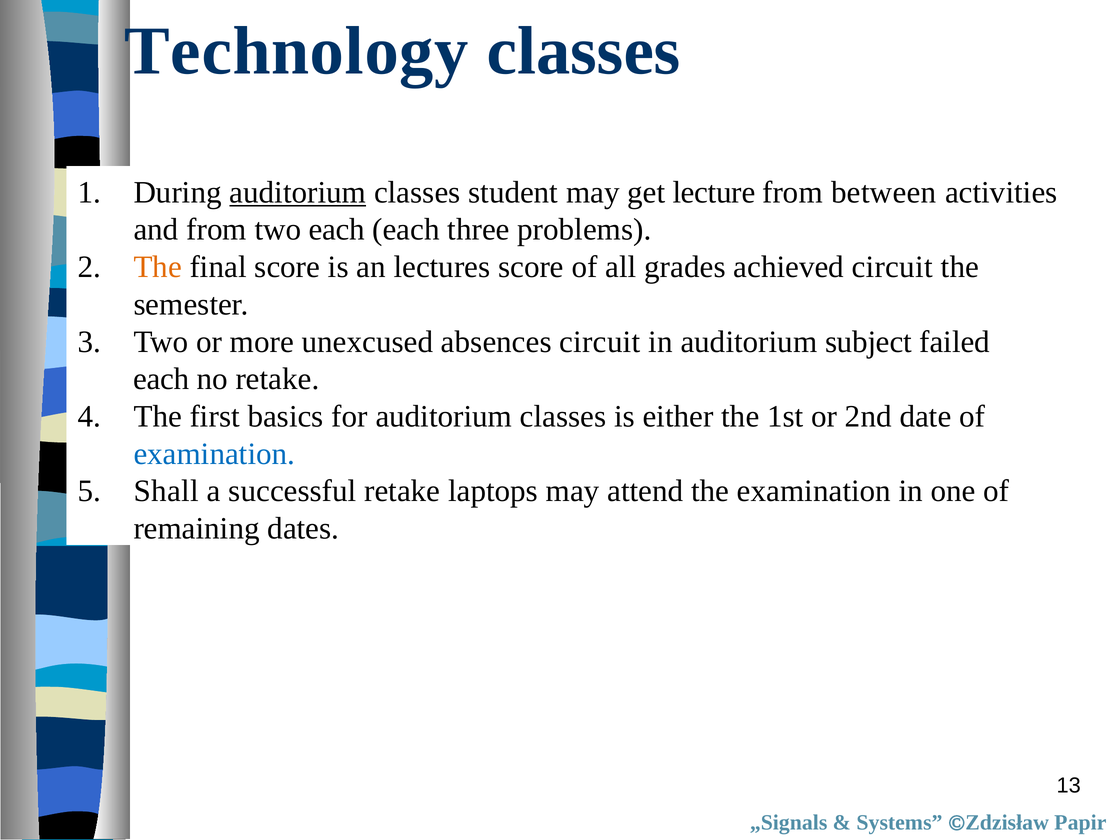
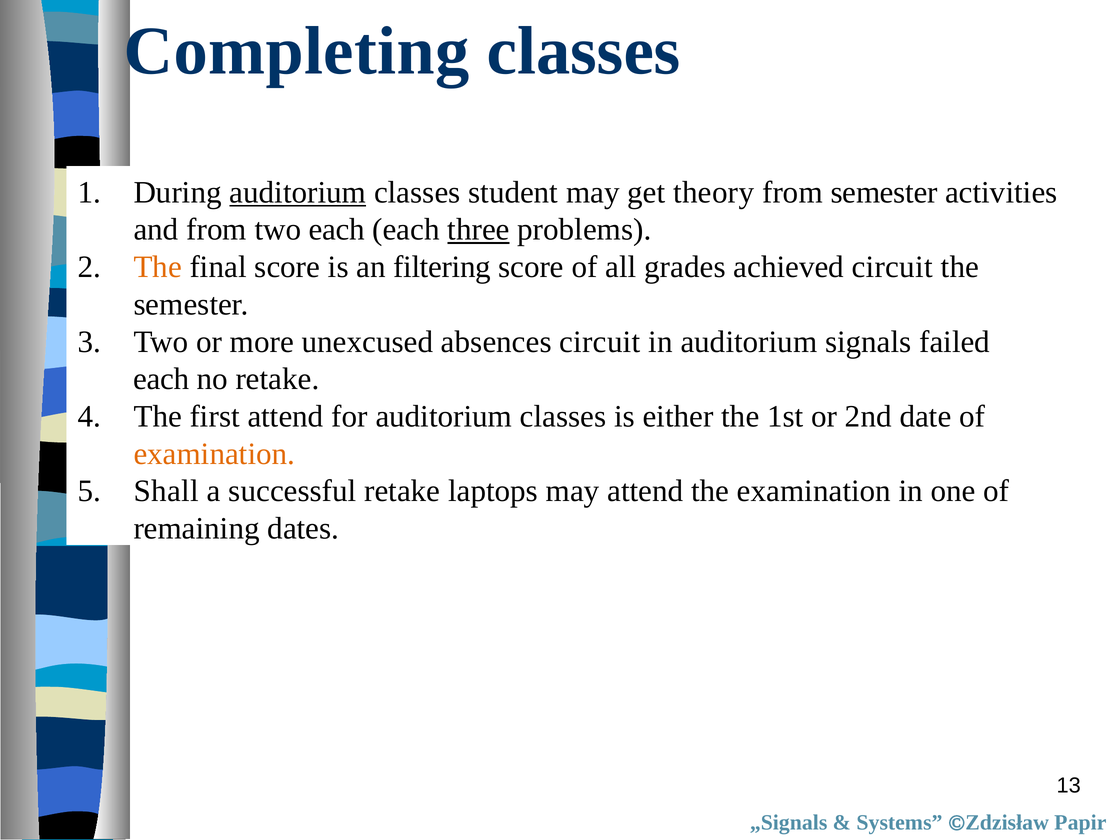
Technology: Technology -> Completing (297, 51)
lecture: lecture -> theory (714, 192)
from between: between -> semester (884, 192)
three underline: none -> present (479, 230)
lectures: lectures -> filtering (442, 267)
subject: subject -> signals (868, 342)
first basics: basics -> attend (286, 416)
examination colour: blue -> orange (214, 454)
